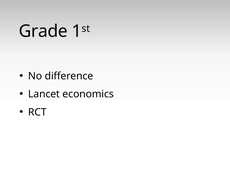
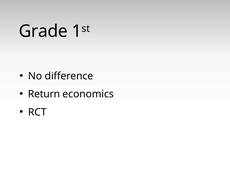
Lancet: Lancet -> Return (44, 94)
